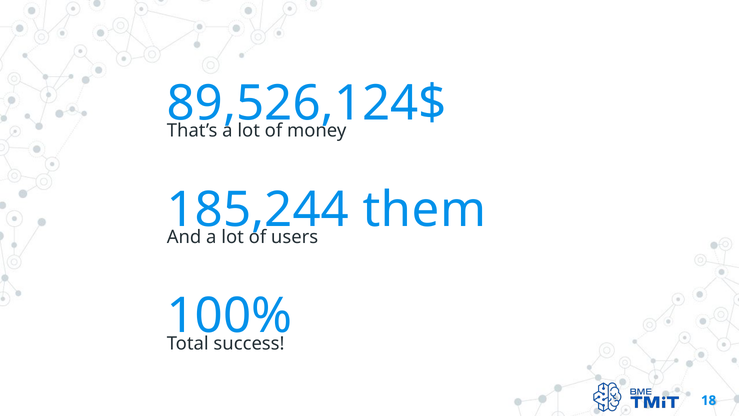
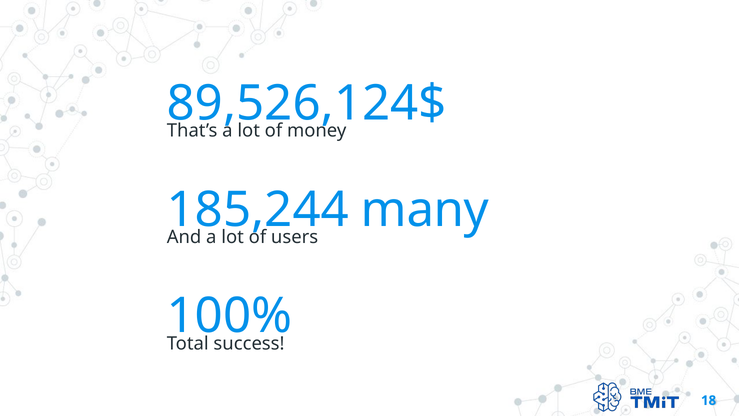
them: them -> many (425, 210)
